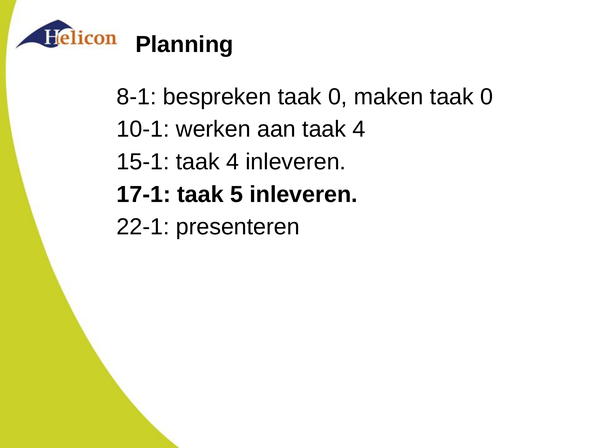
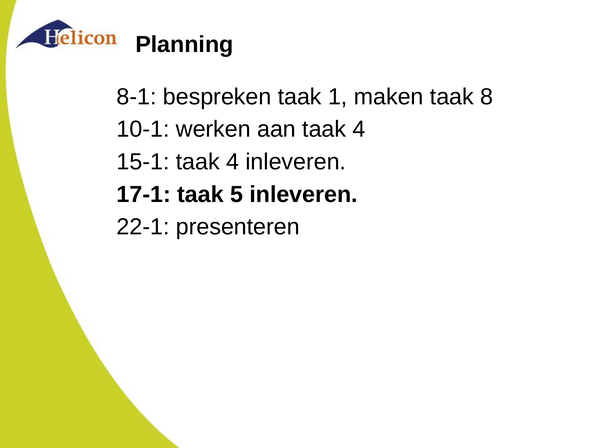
bespreken taak 0: 0 -> 1 (338, 97)
maken taak 0: 0 -> 8 (487, 97)
